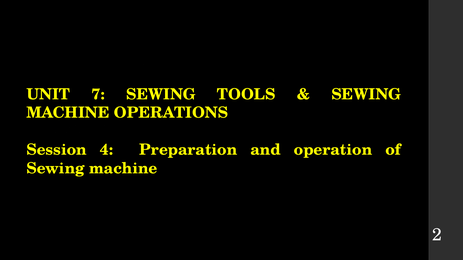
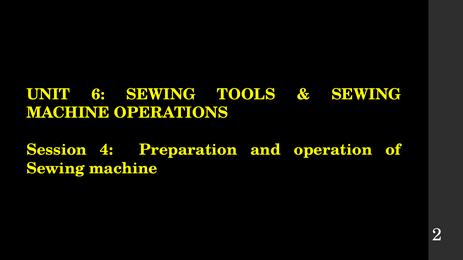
7: 7 -> 6 (98, 95)
